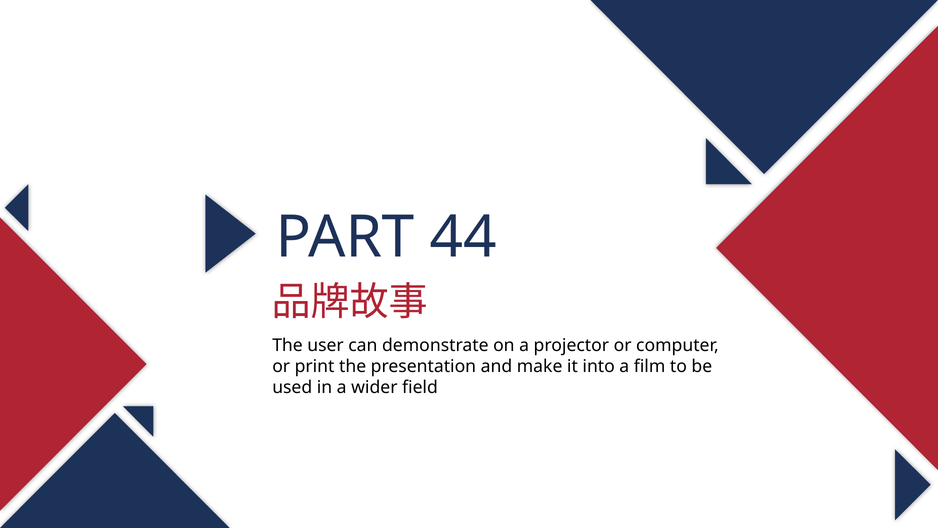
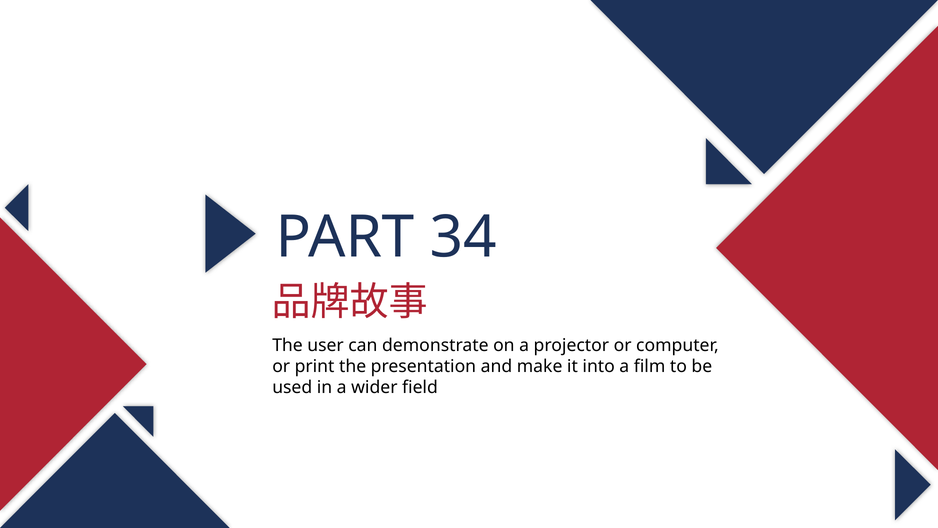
44: 44 -> 34 (463, 237)
